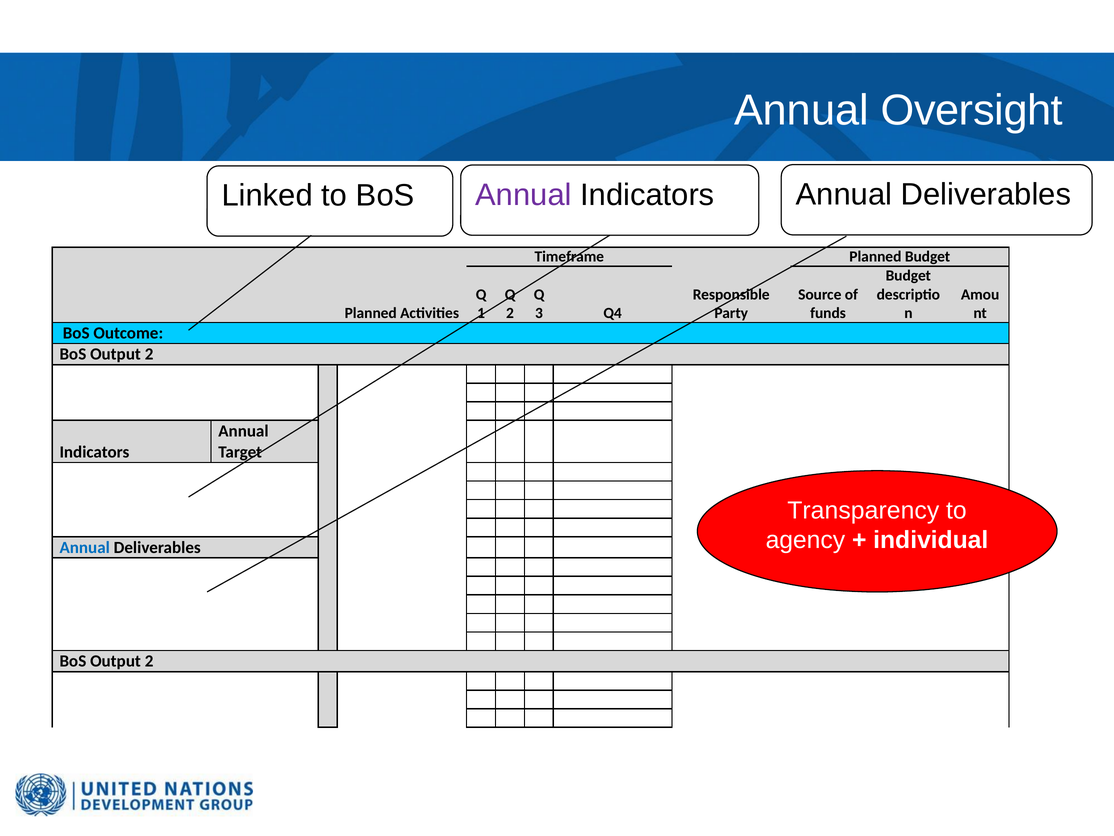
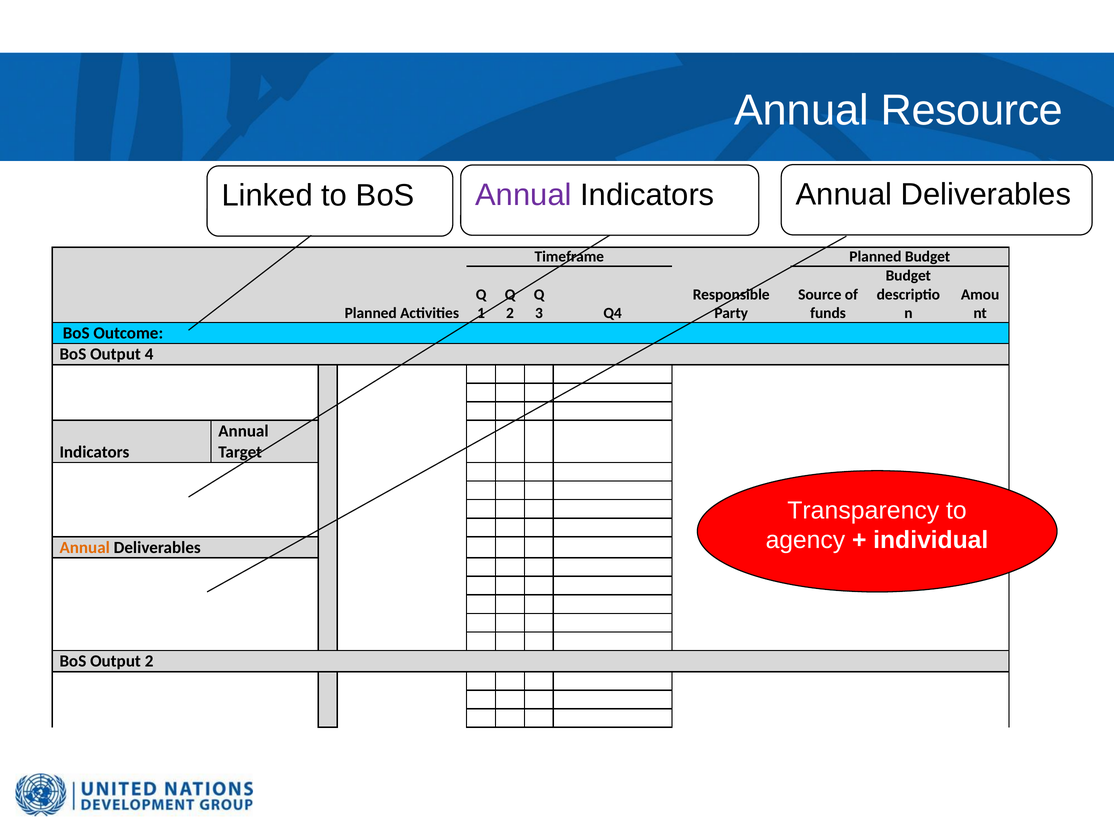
Oversight: Oversight -> Resource (972, 111)
2: 2 -> 4 (149, 354)
Annual colour: blue -> orange (85, 547)
